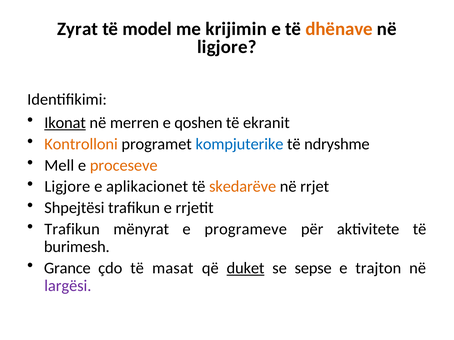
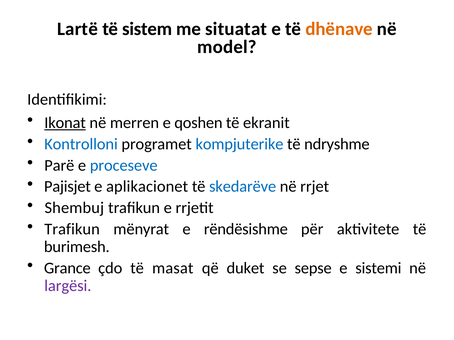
Zyrat: Zyrat -> Lartë (77, 29)
model: model -> sistem (147, 29)
krijimin: krijimin -> situatat (236, 29)
ligjore: ligjore -> model (227, 47)
Kontrolloni colour: orange -> blue (81, 144)
Mell: Mell -> Parë (59, 166)
proceseve colour: orange -> blue (124, 166)
Ligjore: Ligjore -> Pajisjet (67, 187)
skedarëve colour: orange -> blue (243, 187)
Shpejtësi: Shpejtësi -> Shembuj (74, 208)
programeve: programeve -> rëndësishme (246, 229)
duket underline: present -> none (246, 269)
trajton: trajton -> sistemi (378, 269)
